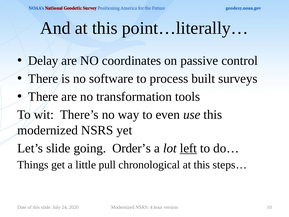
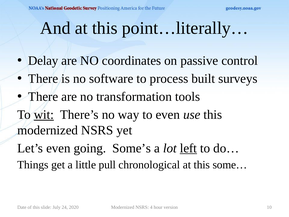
wit underline: none -> present (44, 115)
Let’s slide: slide -> even (58, 148)
Order’s: Order’s -> Some’s (132, 148)
steps…: steps… -> some… (230, 165)
